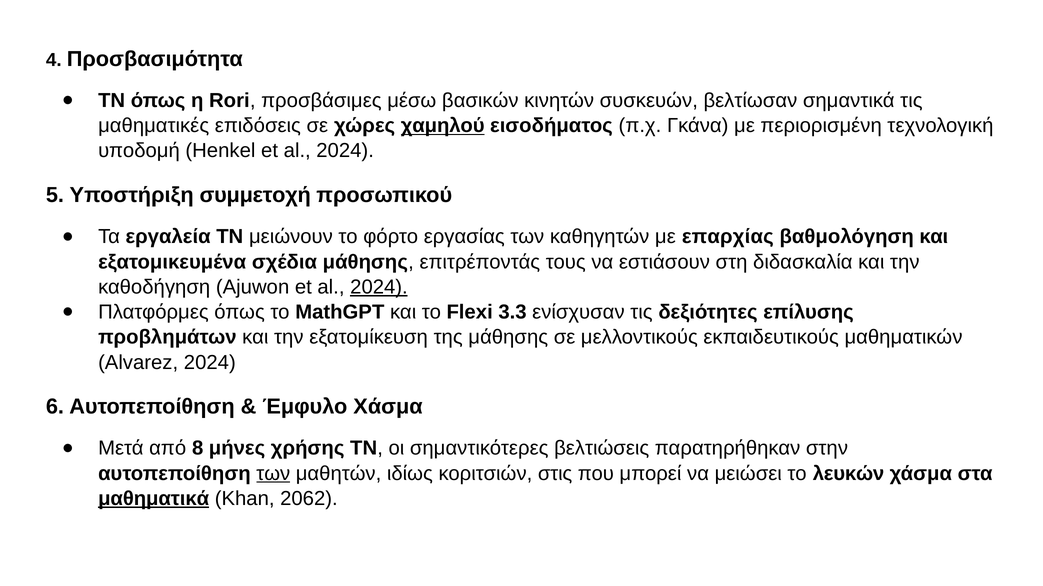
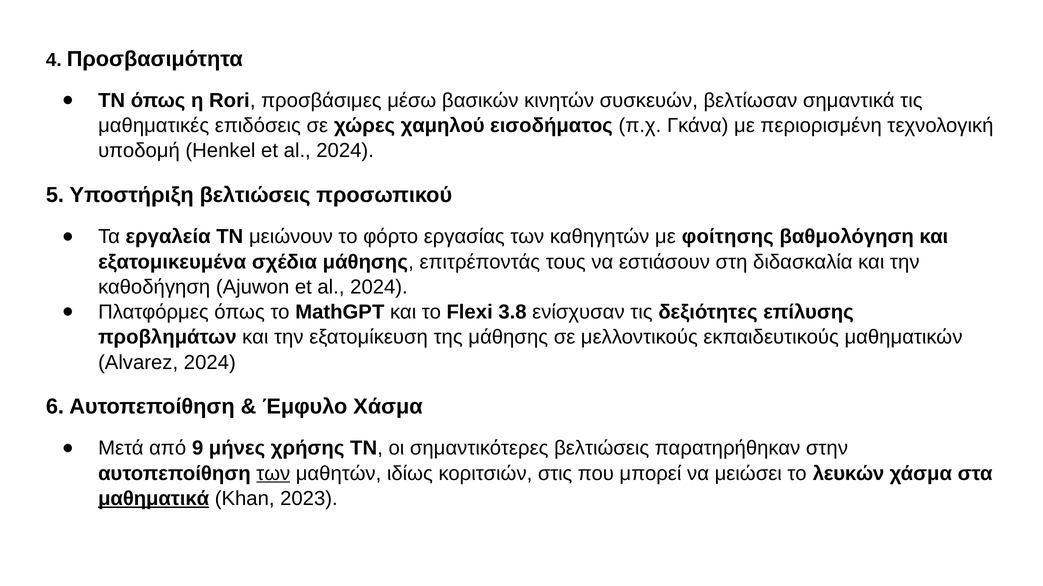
χαμηλού underline: present -> none (443, 126)
Υποστήριξη συμμετοχή: συμμετοχή -> βελτιώσεις (255, 195)
επαρχίας: επαρχίας -> φοίτησης (728, 237)
2024 underline: present -> none (379, 287)
3.3: 3.3 -> 3.8 (512, 312)
8: 8 -> 9 (198, 449)
2062: 2062 -> 2023 (309, 499)
